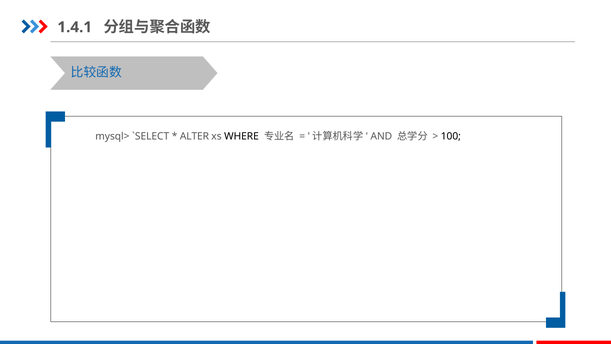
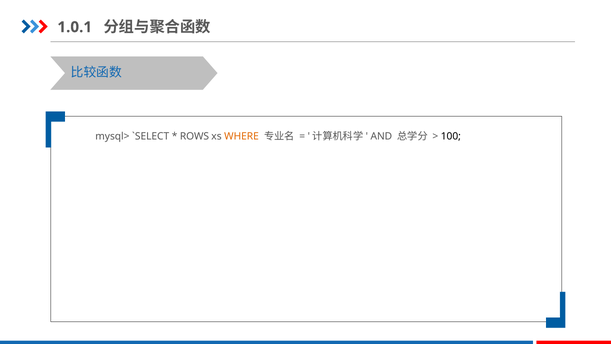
1.4.1: 1.4.1 -> 1.0.1 (75, 27)
ALTER: ALTER -> ROWS (194, 136)
WHERE colour: black -> orange (242, 136)
